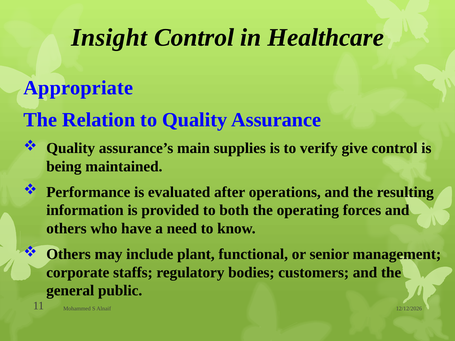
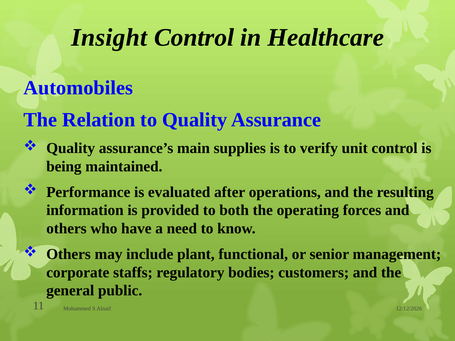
Appropriate: Appropriate -> Automobiles (78, 88)
give: give -> unit (355, 148)
